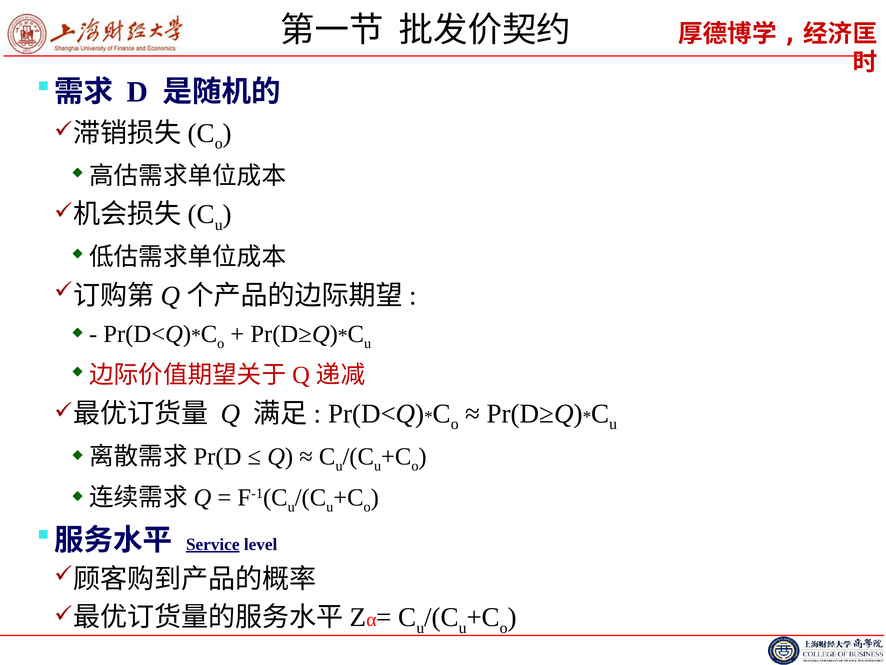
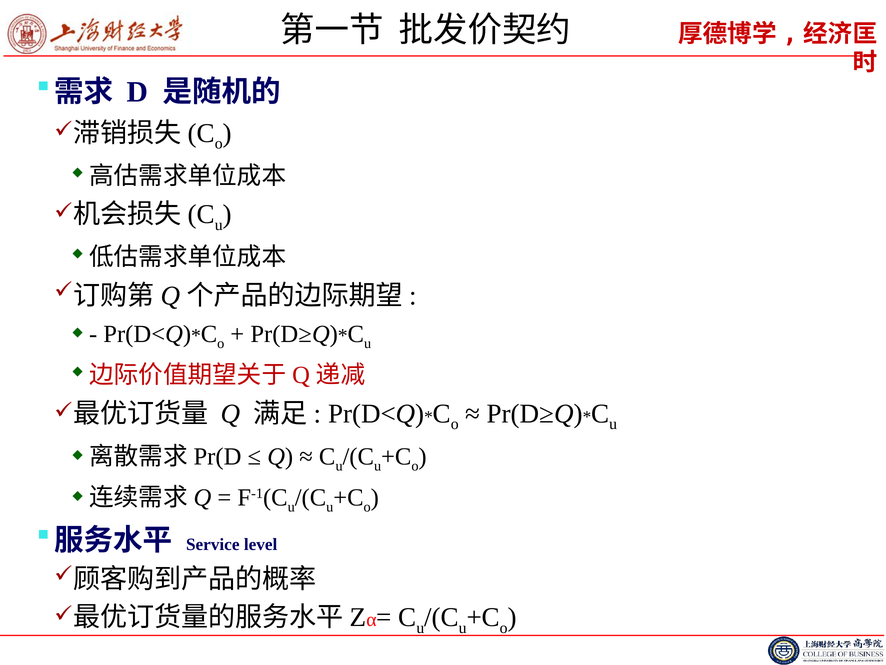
Service underline: present -> none (213, 544)
